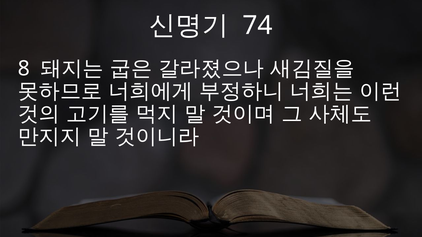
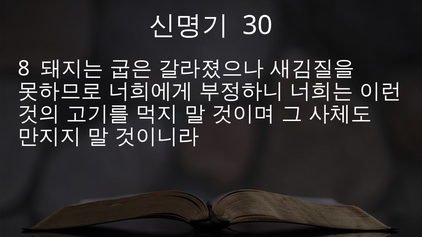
74: 74 -> 30 (258, 25)
